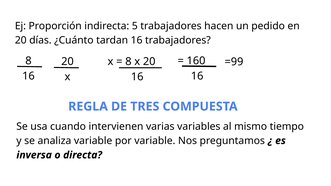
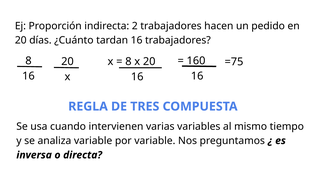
5: 5 -> 2 (135, 26)
=99: =99 -> =75 (234, 62)
